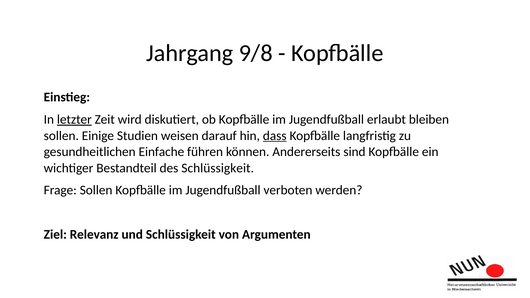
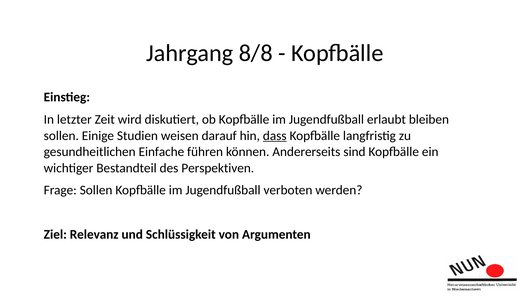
9/8: 9/8 -> 8/8 (256, 53)
letzter underline: present -> none (74, 119)
des Schlüssigkeit: Schlüssigkeit -> Perspektiven (218, 168)
